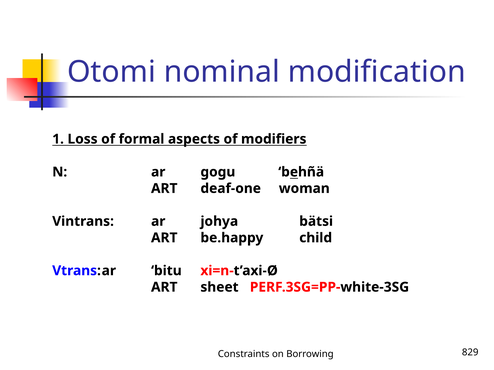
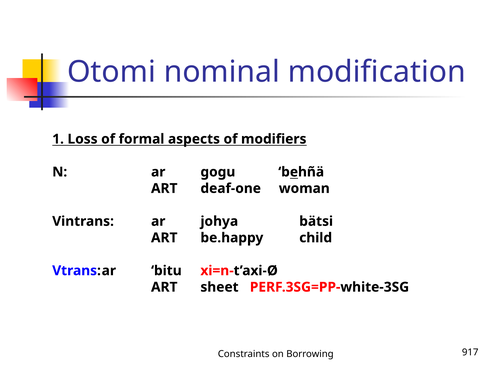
829: 829 -> 917 (470, 353)
